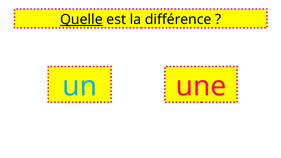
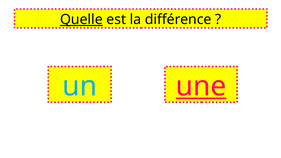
une underline: none -> present (201, 86)
